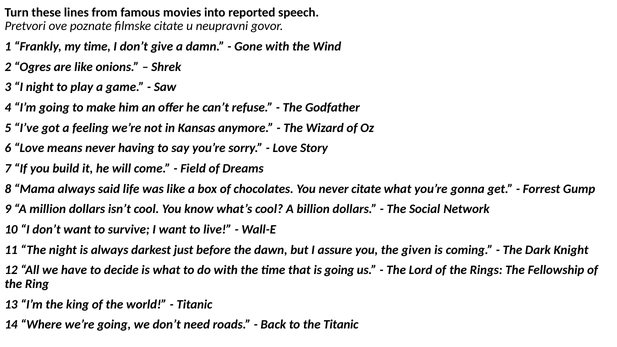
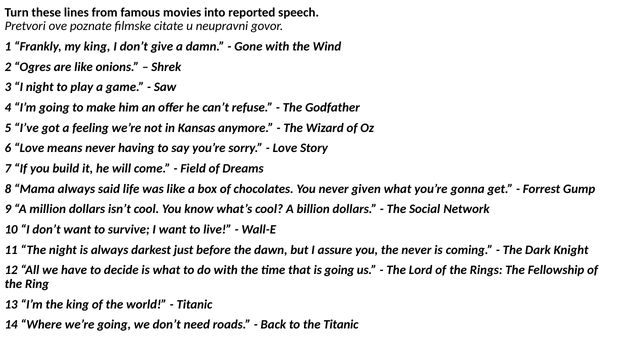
my time: time -> king (97, 47)
never citate: citate -> given (366, 189)
the given: given -> never (416, 250)
